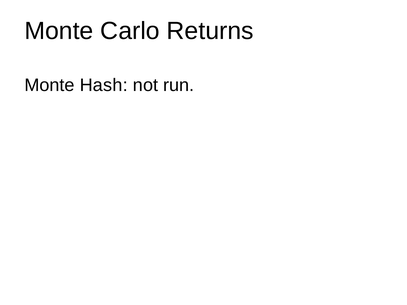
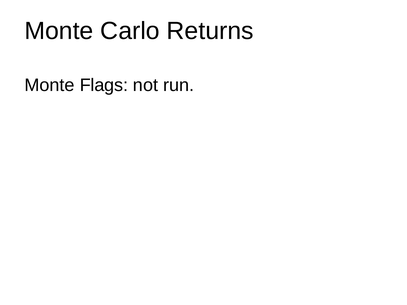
Hash: Hash -> Flags (104, 85)
